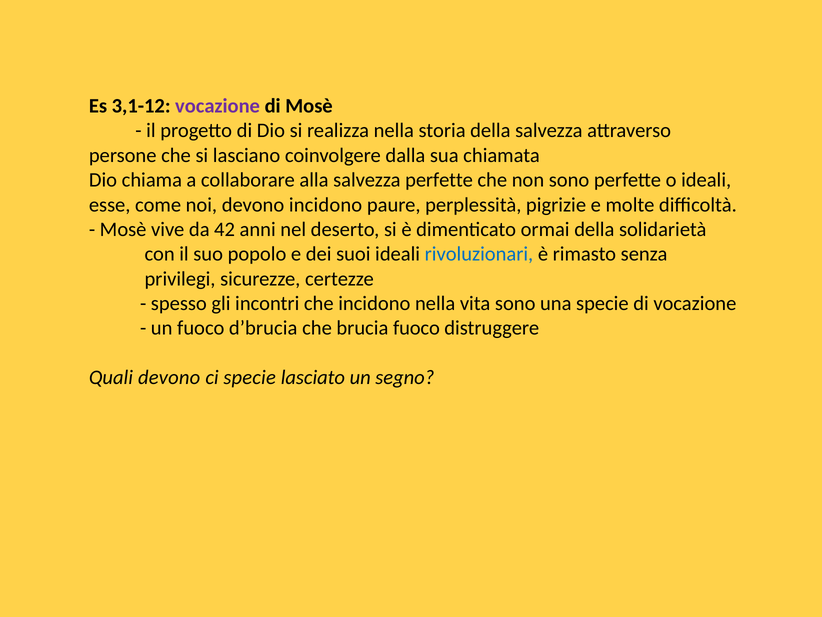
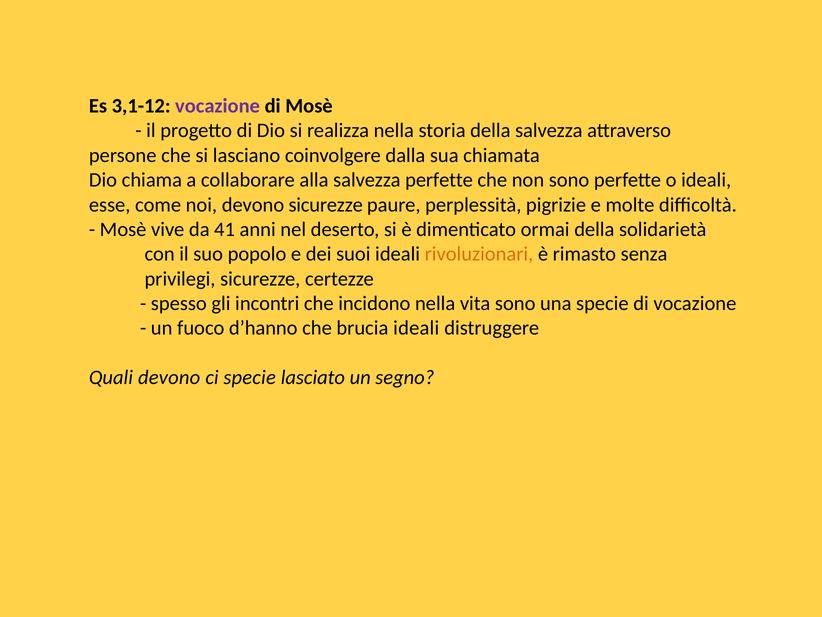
devono incidono: incidono -> sicurezze (326, 205)
42: 42 -> 41 (225, 229)
rivoluzionari colour: blue -> orange (479, 254)
d’brucia: d’brucia -> d’hanno (263, 328)
brucia fuoco: fuoco -> ideali (416, 328)
